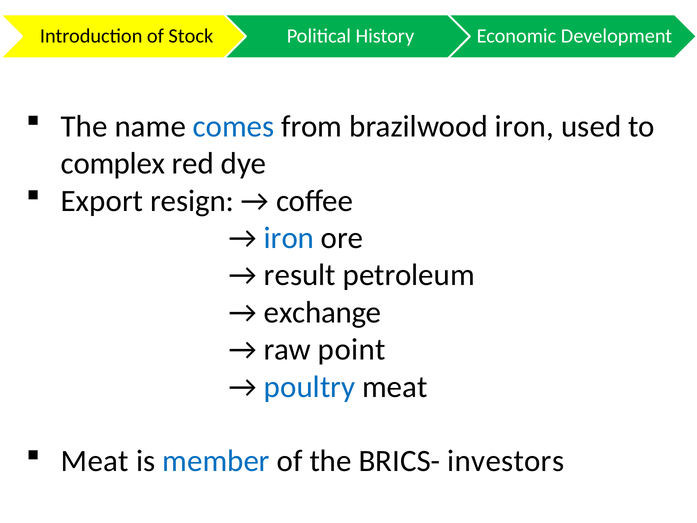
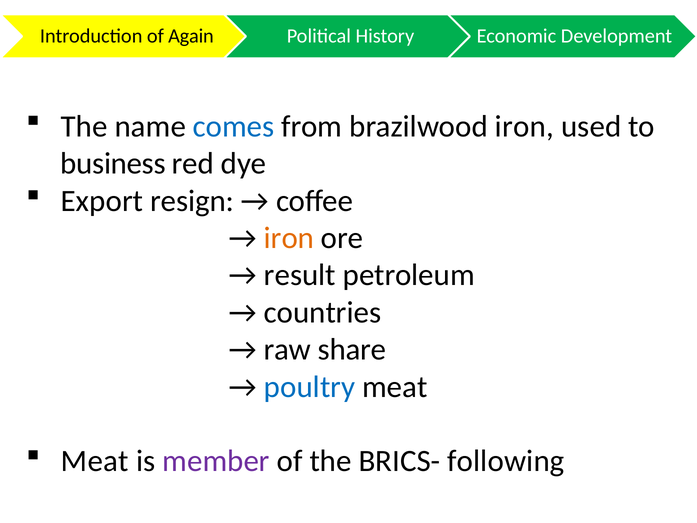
Stock: Stock -> Again (191, 36)
complex: complex -> business (113, 164)
iron colour: blue -> orange (289, 238)
exchange: exchange -> countries (323, 312)
point: point -> share (352, 349)
member colour: blue -> purple (216, 461)
investors: investors -> following (506, 461)
